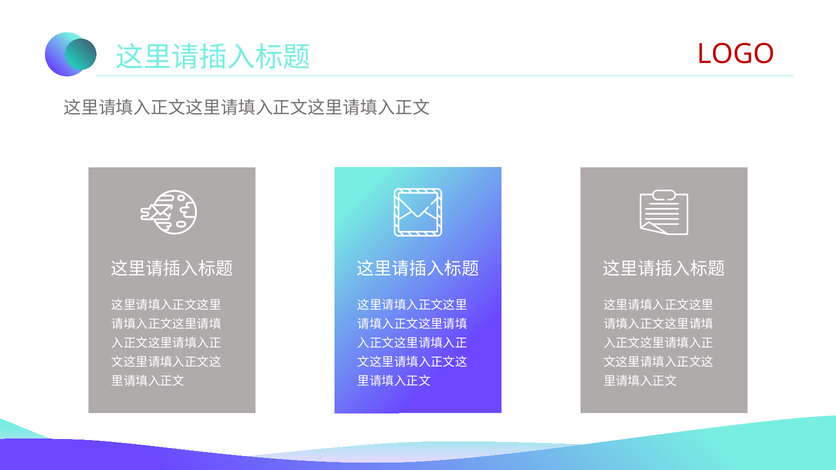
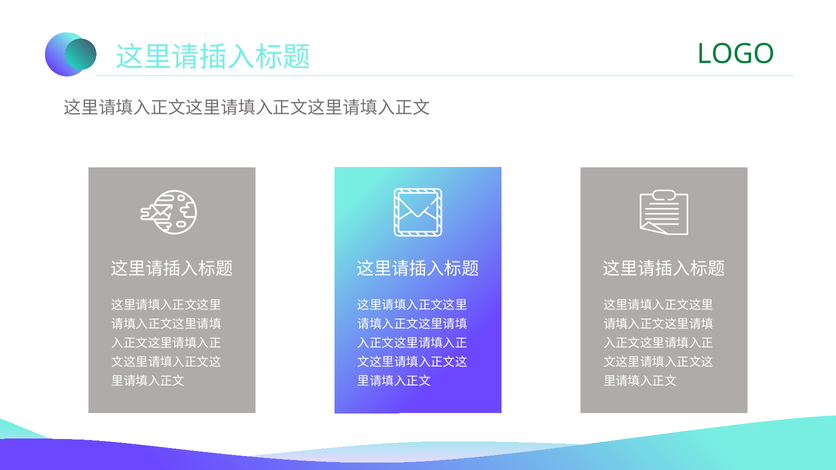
LOGO colour: red -> green (736, 54)
